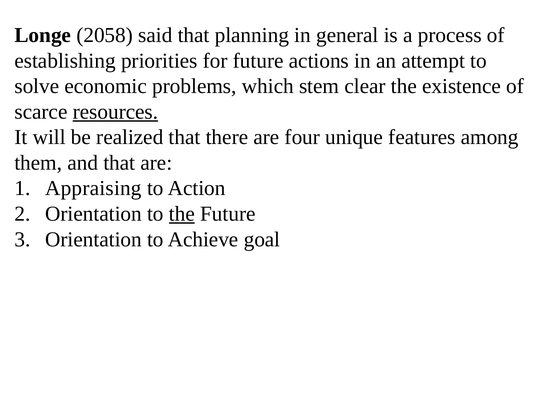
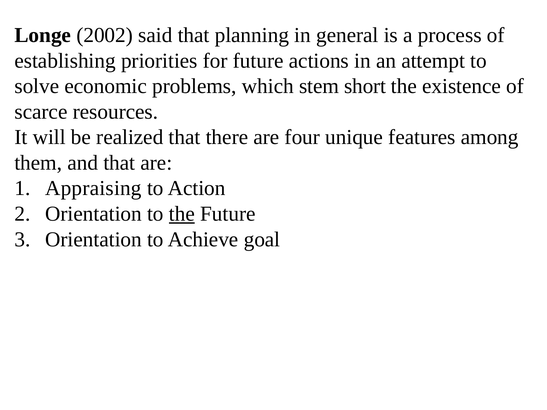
2058: 2058 -> 2002 (105, 35)
clear: clear -> short (365, 86)
resources underline: present -> none (115, 112)
